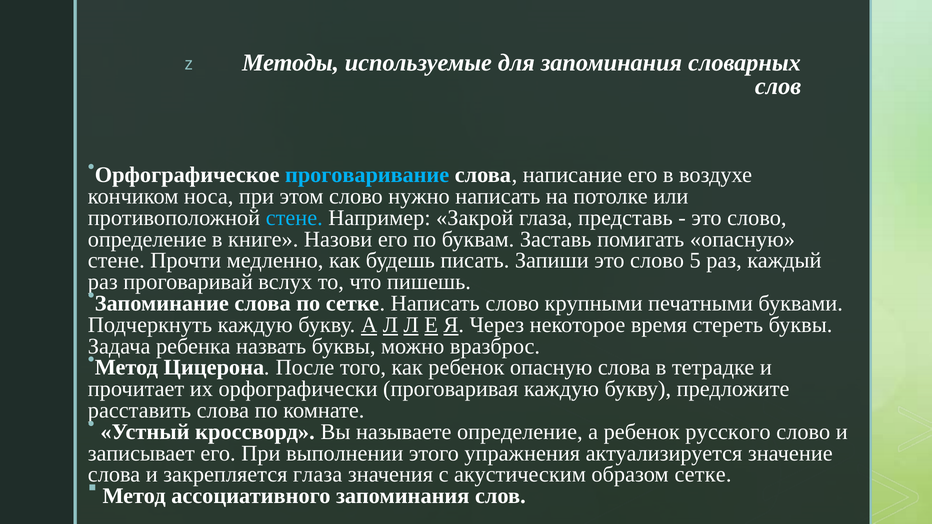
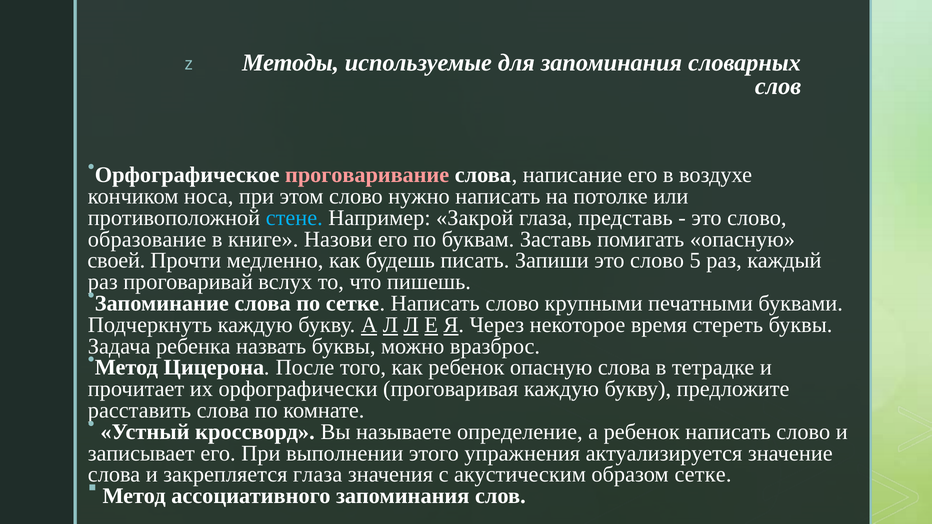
проговаривание colour: light blue -> pink (367, 175)
определение: определение -> образование (147, 239)
стене: стене -> своей (116, 261)
ребенок русского: русского -> написать (728, 432)
